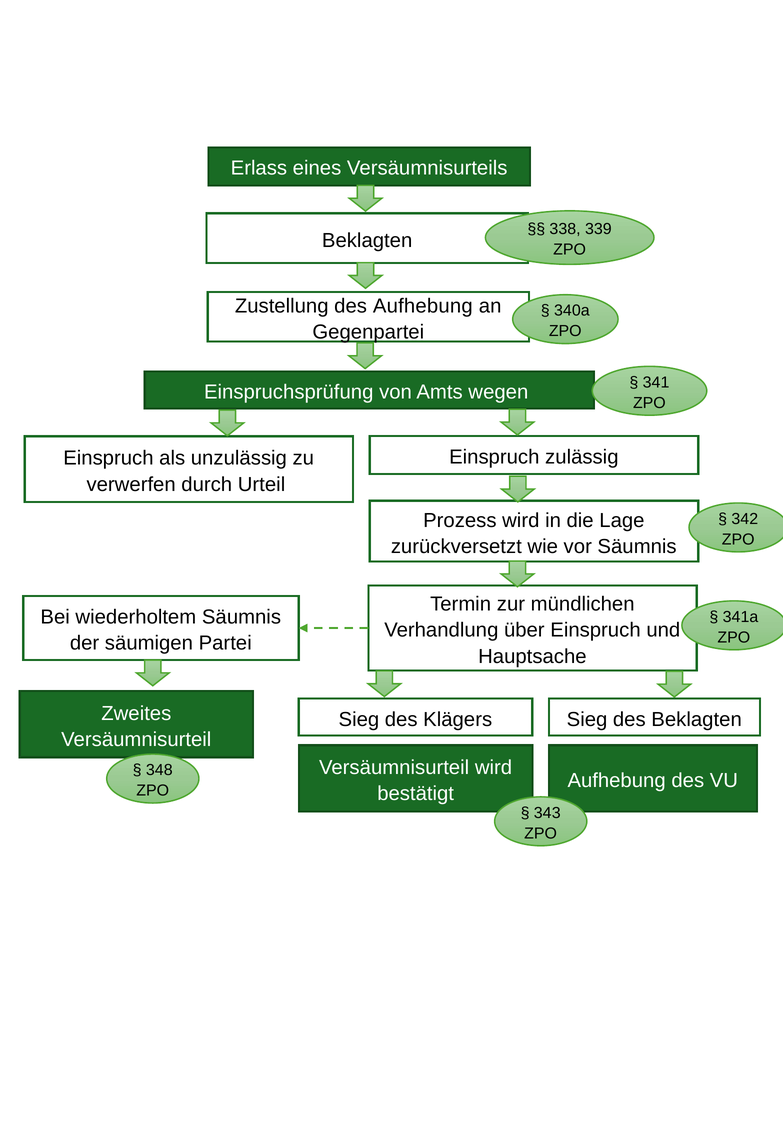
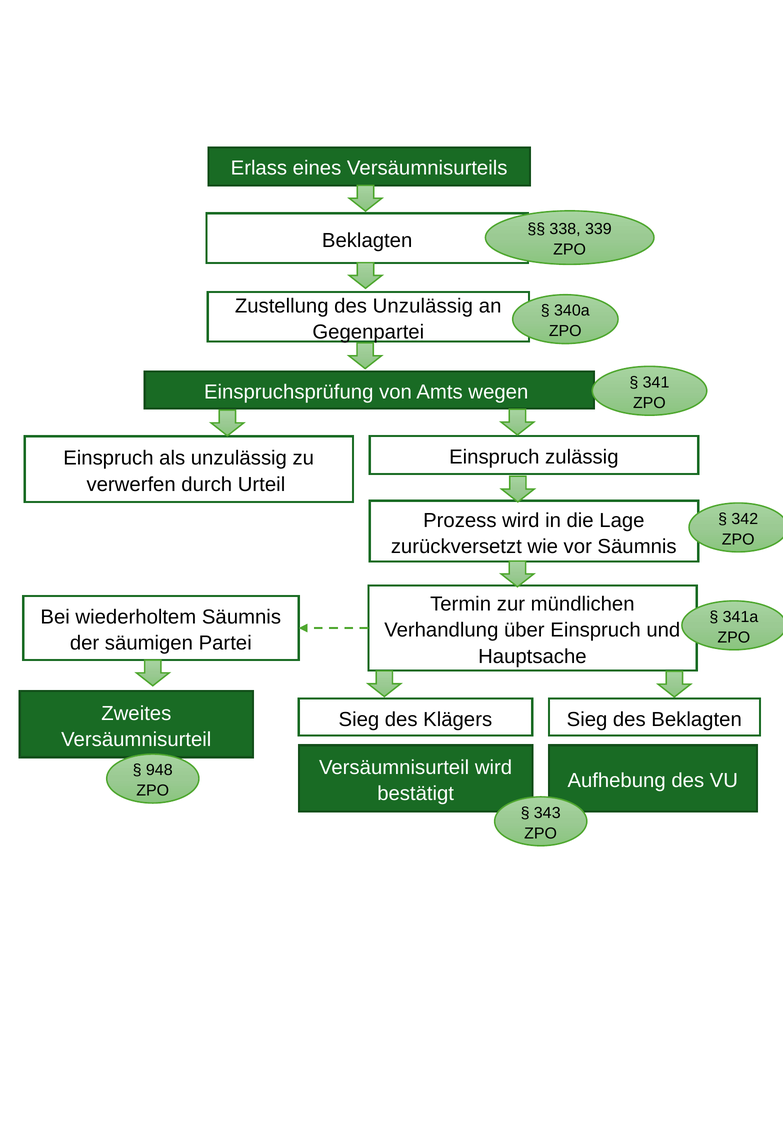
des Aufhebung: Aufhebung -> Unzulässig (423, 306)
348: 348 -> 948 (159, 771)
